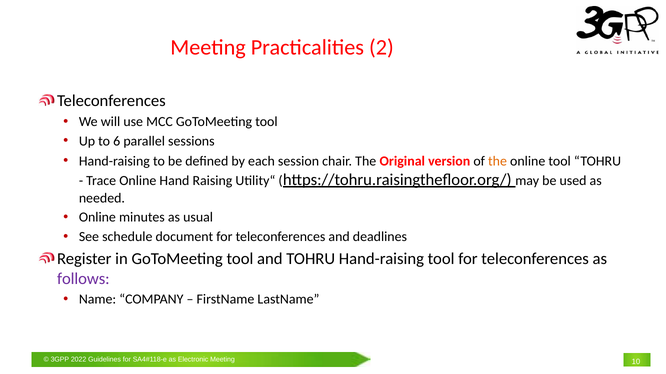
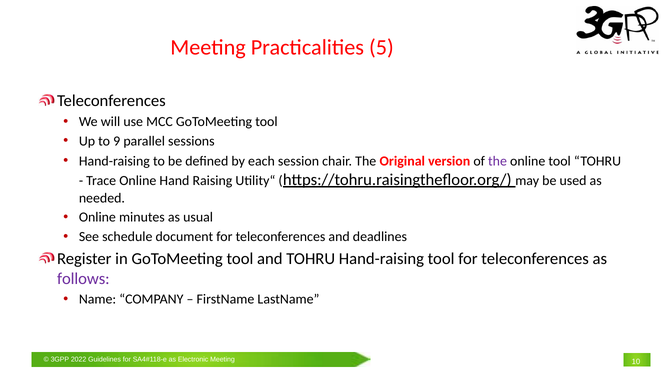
2: 2 -> 5 (381, 48)
6: 6 -> 9 (117, 141)
the colour: orange -> purple (497, 161)
